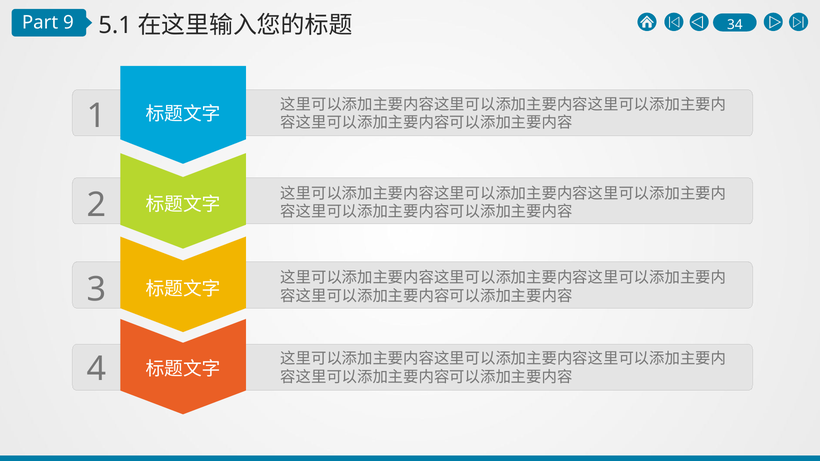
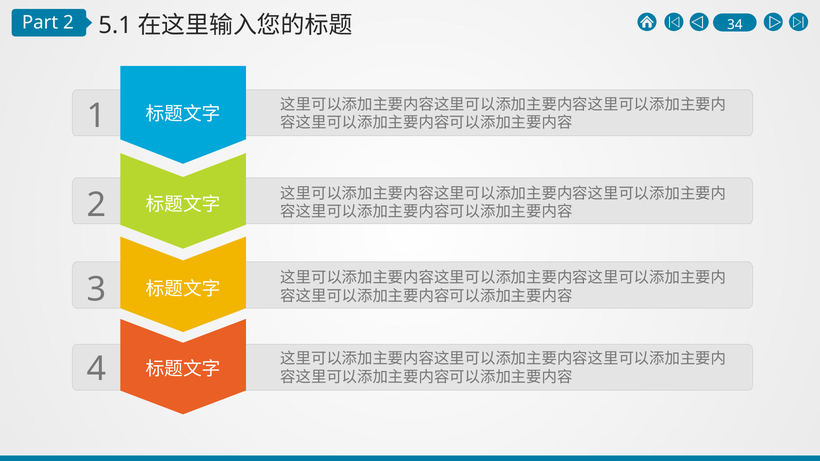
Part 9: 9 -> 2 (68, 23)
